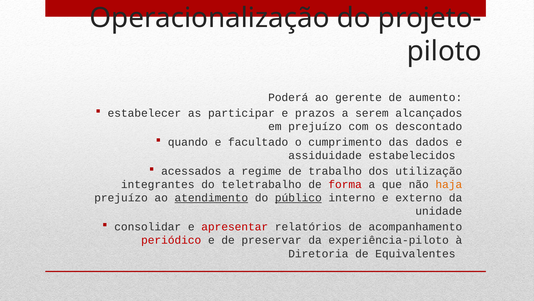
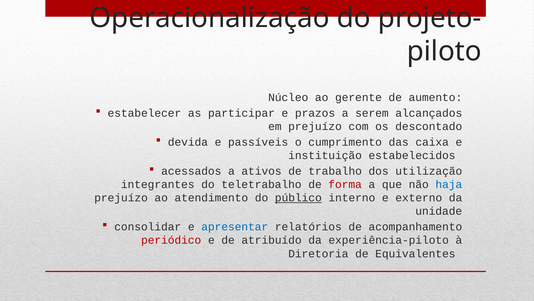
Poderá: Poderá -> Núcleo (288, 97)
quando: quando -> devida (188, 142)
facultado: facultado -> passíveis (258, 142)
dados: dados -> caixa (432, 142)
assiduidade: assiduidade -> instituição (325, 155)
regime: regime -> ativos (262, 171)
haja colour: orange -> blue (449, 184)
atendimento underline: present -> none (211, 198)
apresentar colour: red -> blue (235, 226)
preservar: preservar -> atribuído (272, 240)
